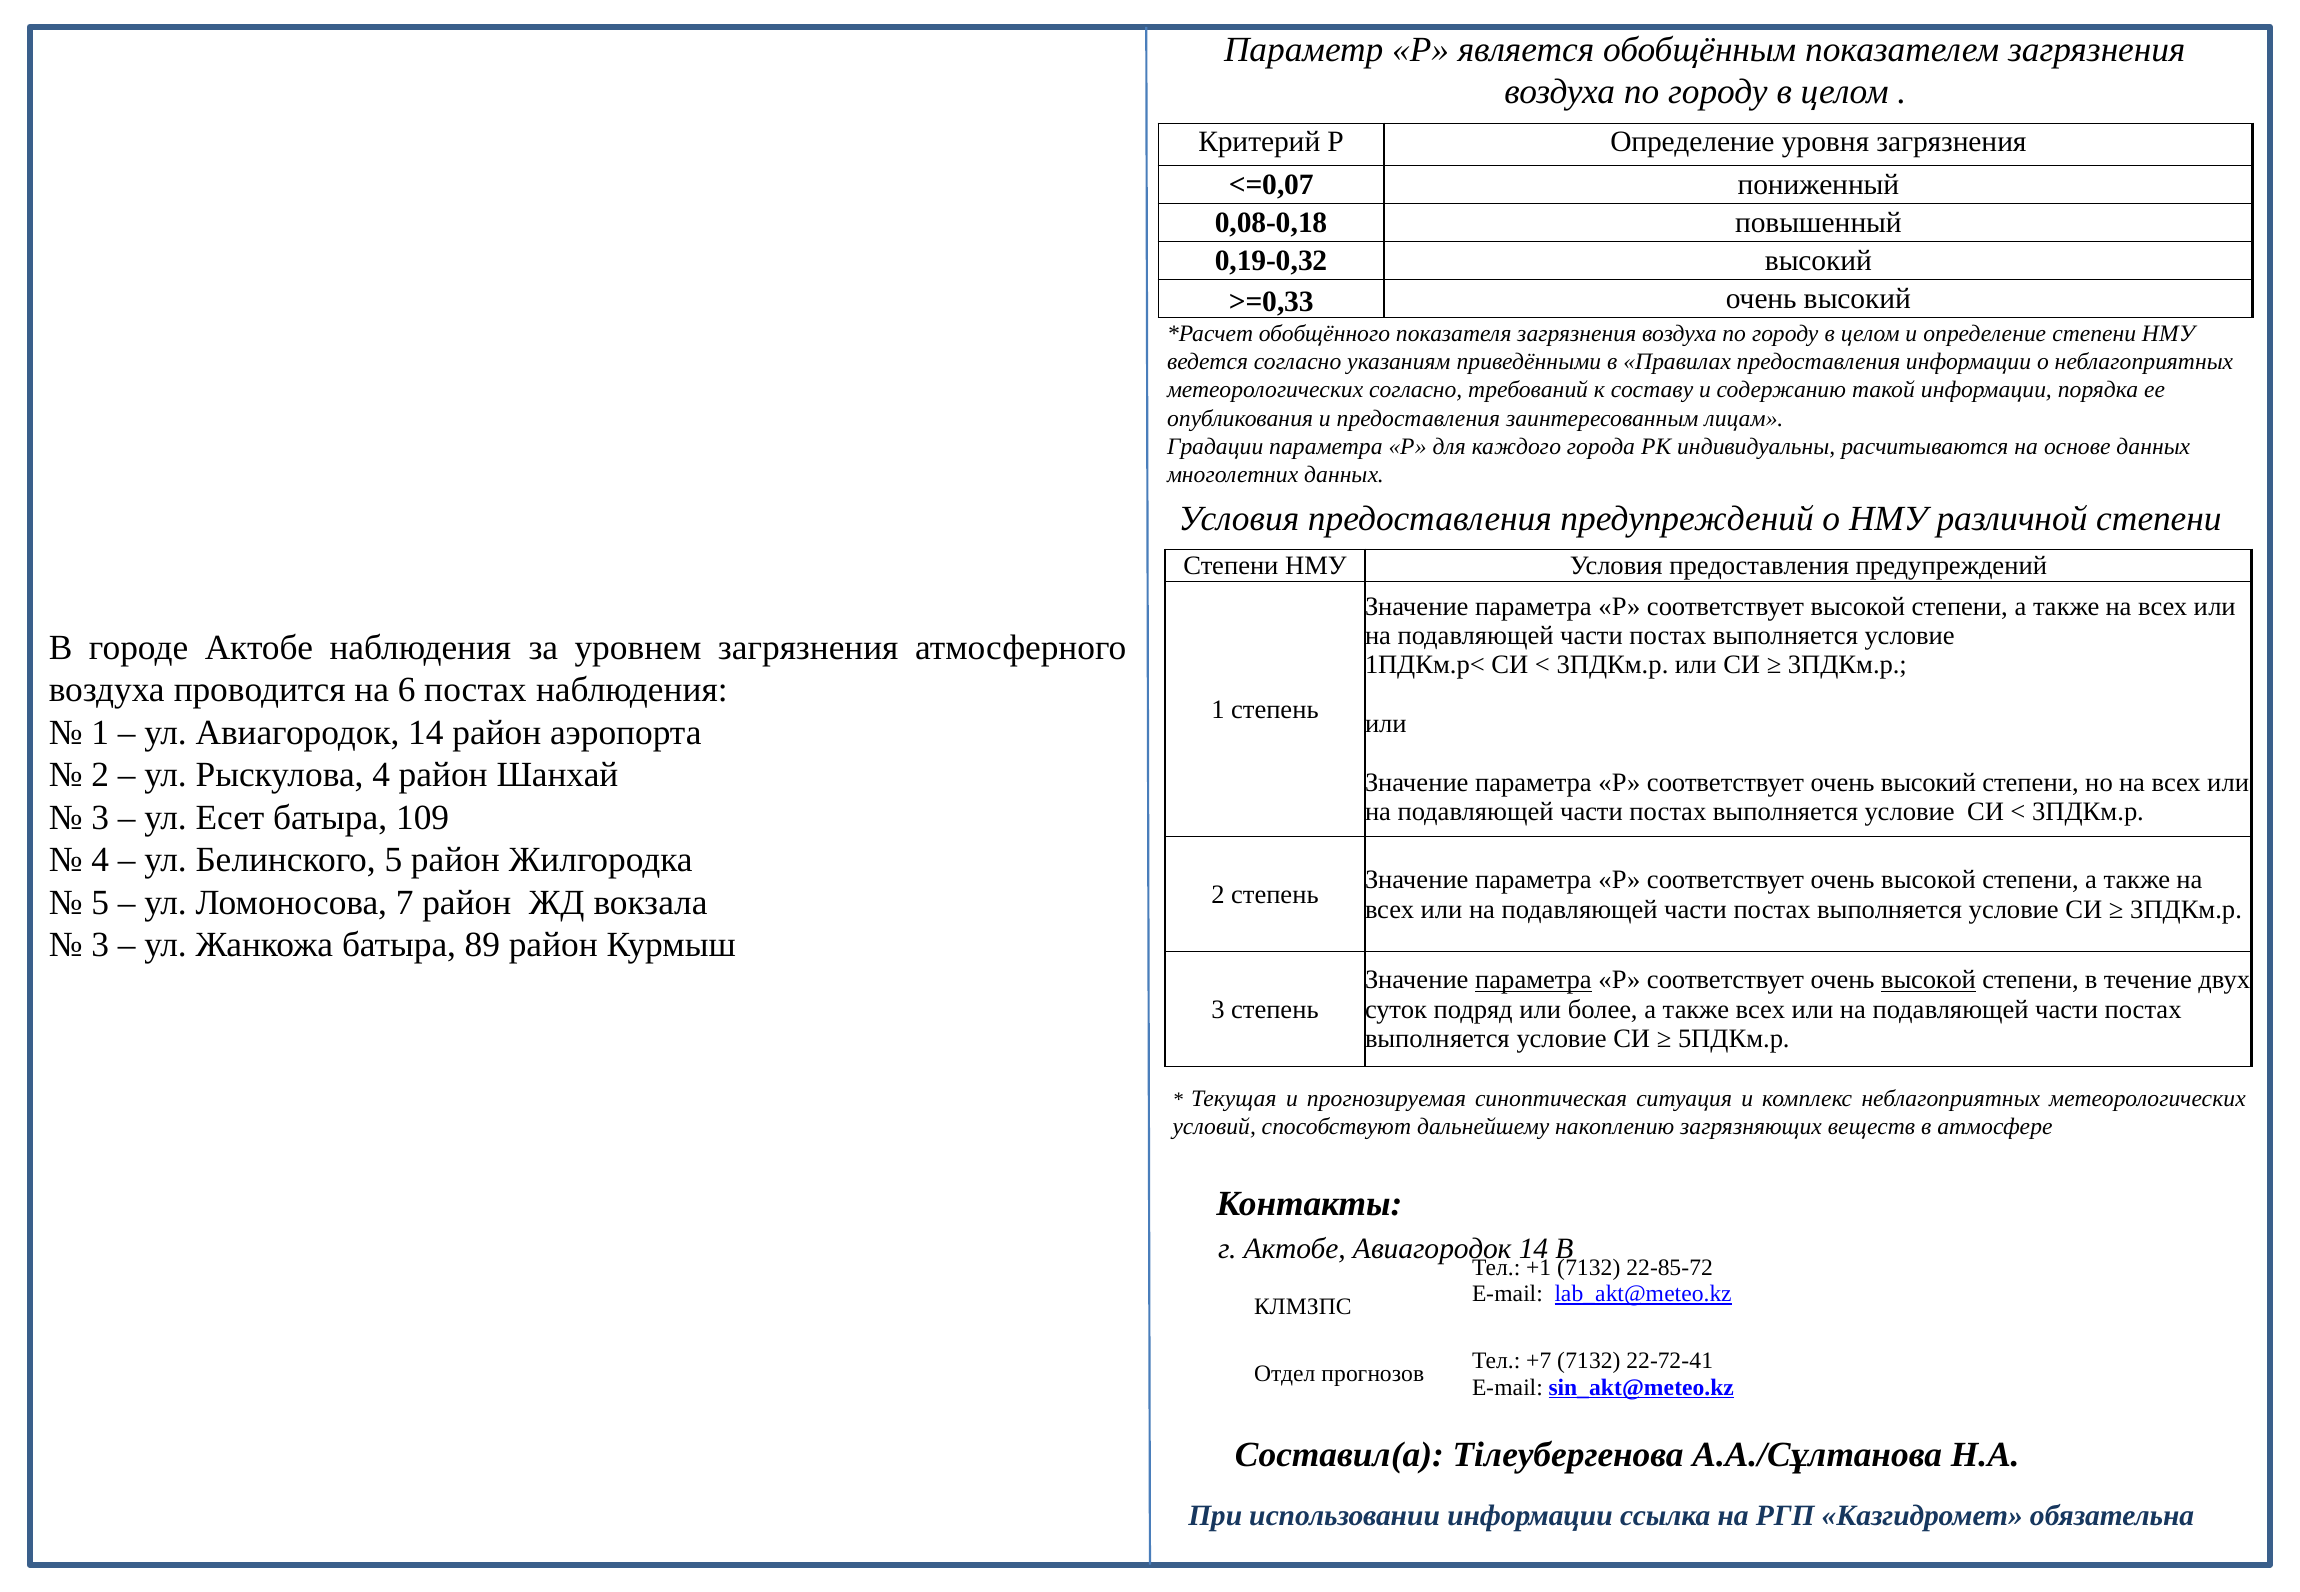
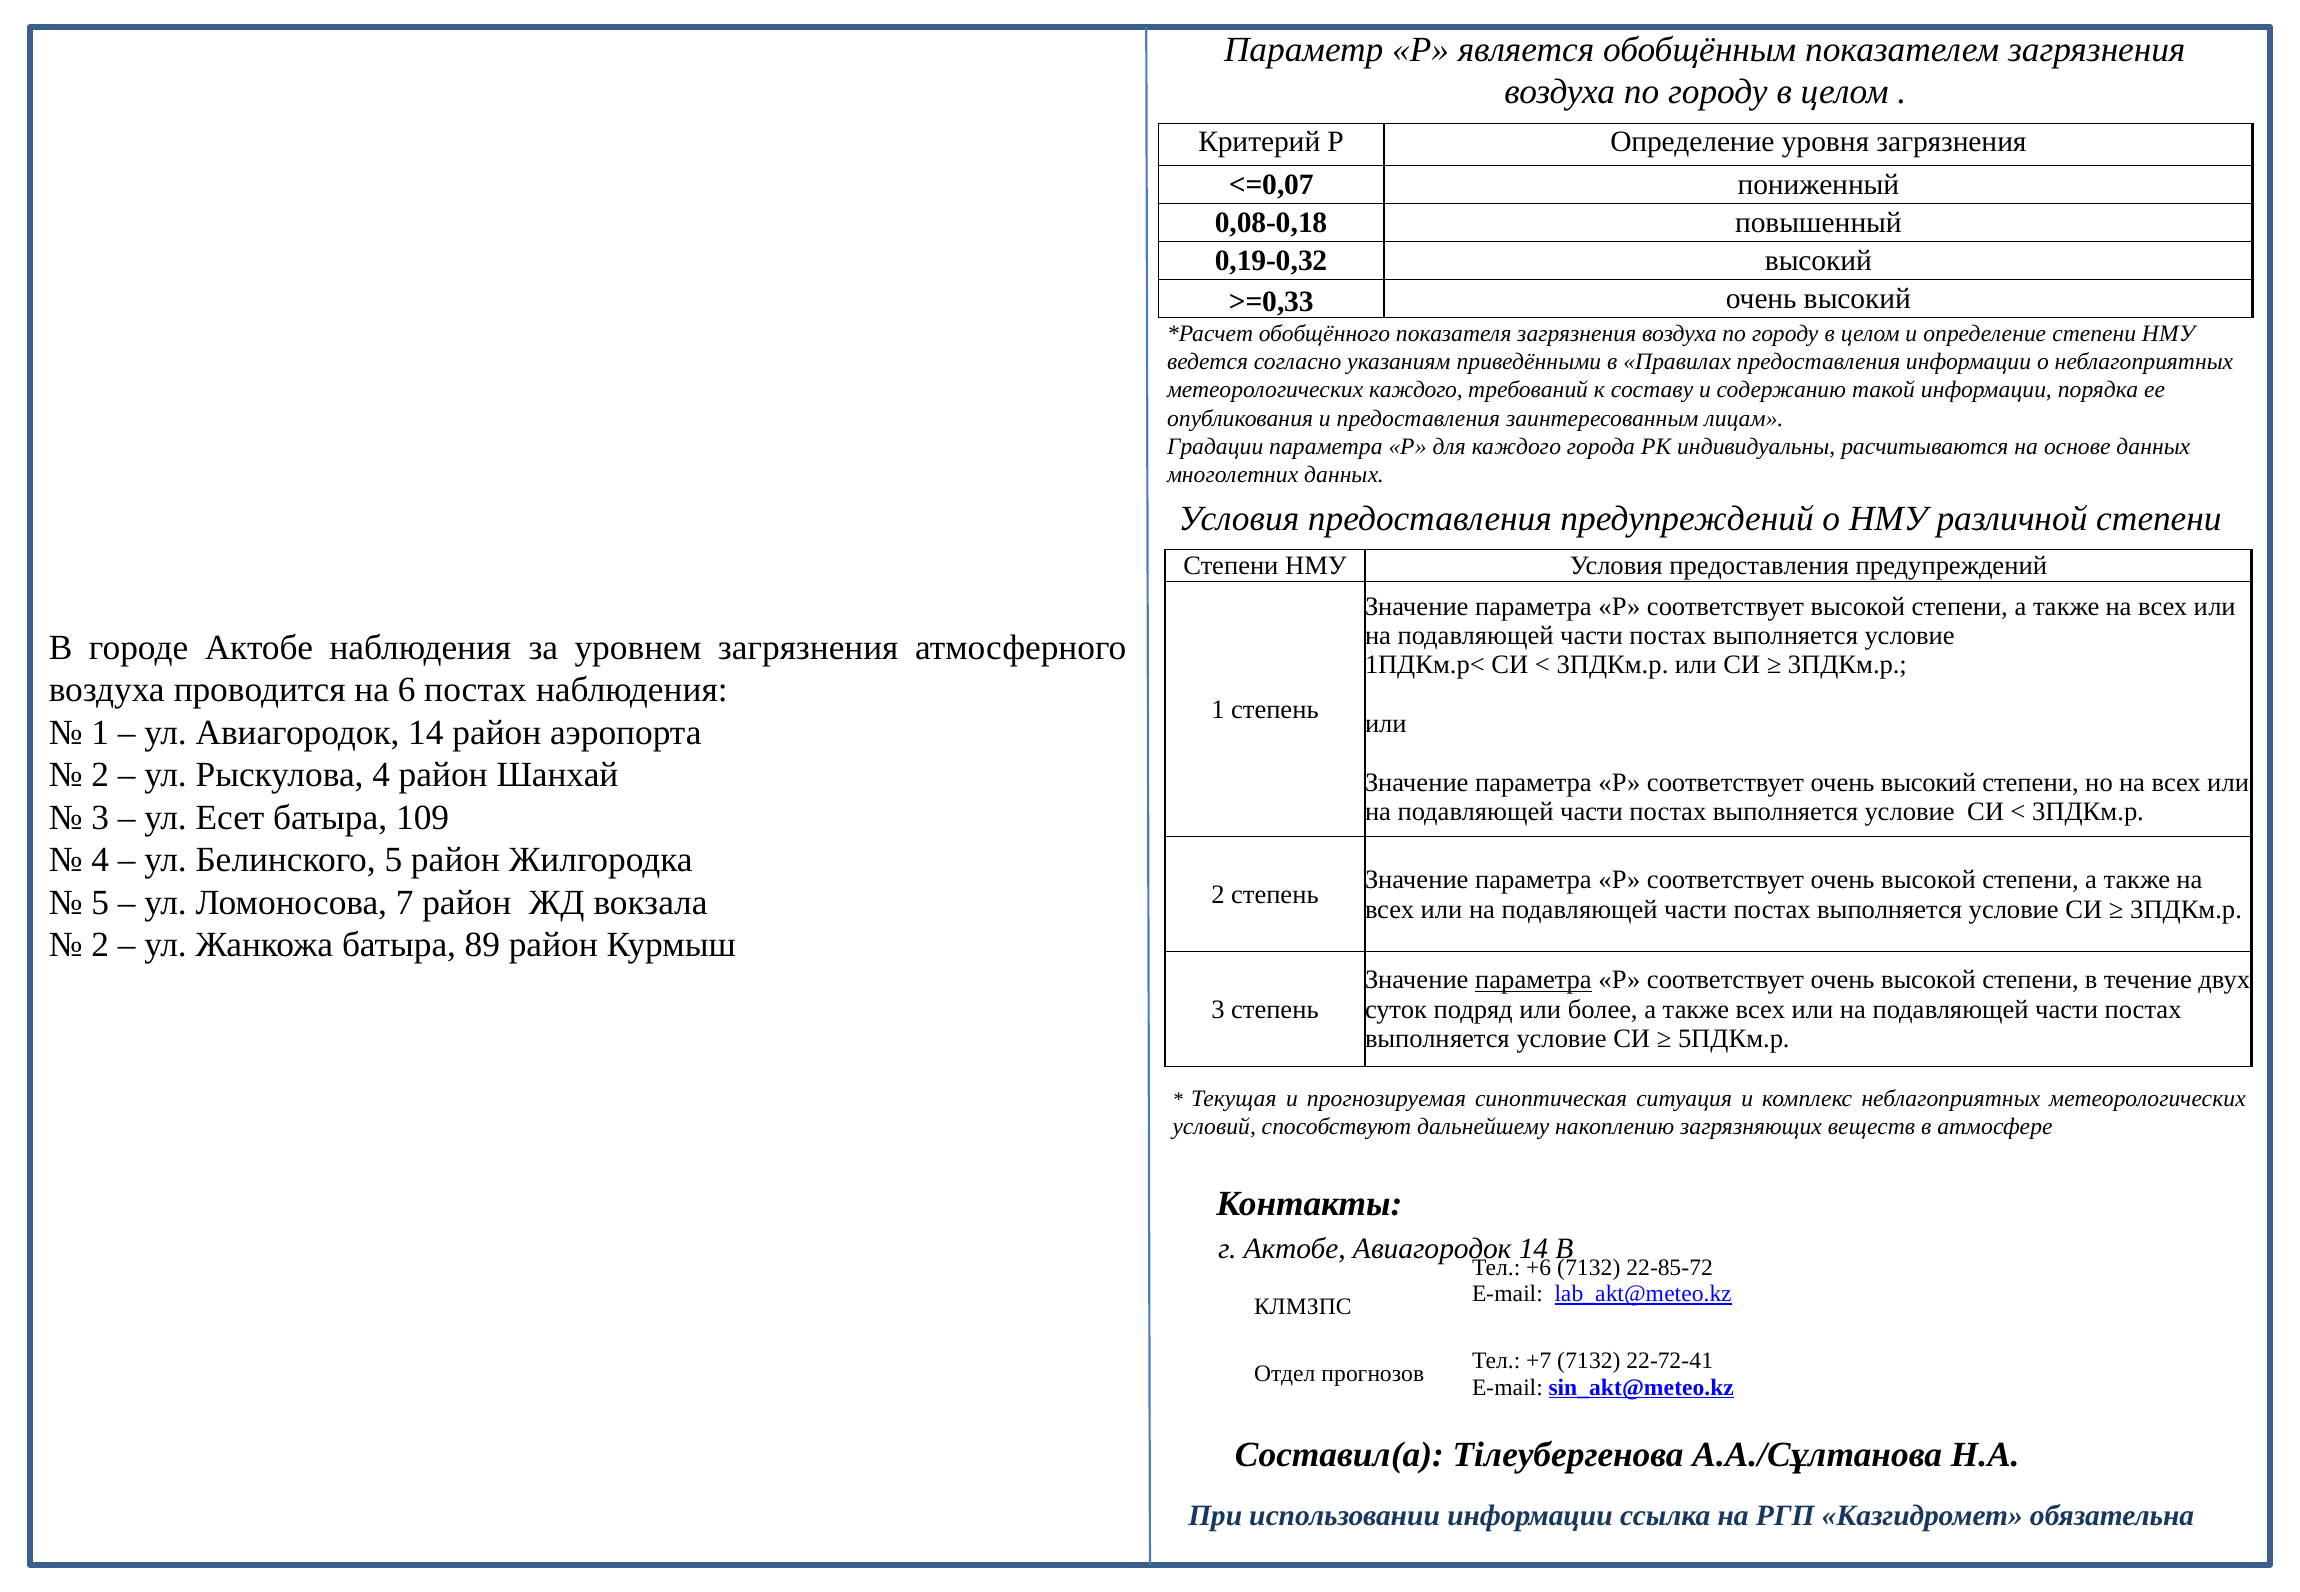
метеорологических согласно: согласно -> каждого (1416, 390)
3: 3 -> 2 (100, 945)
высокой underline: present -> none (1929, 980)
+1: +1 -> +6 (1539, 1268)
